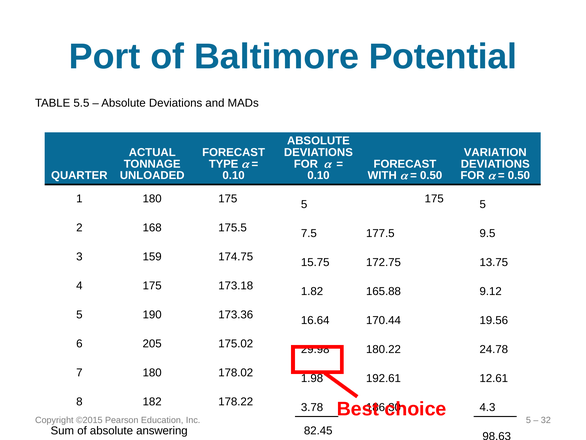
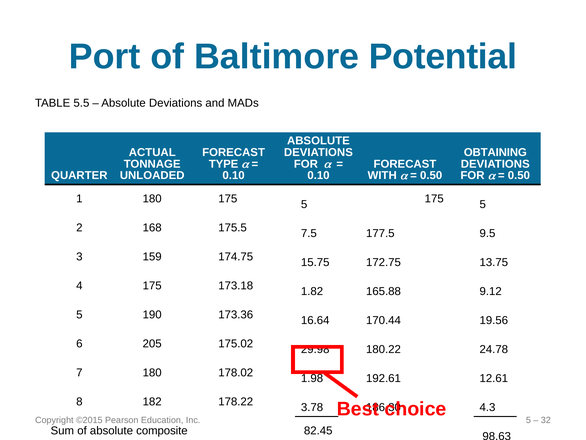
VARIATION: VARIATION -> OBTAINING (495, 152)
answering: answering -> composite (162, 430)
